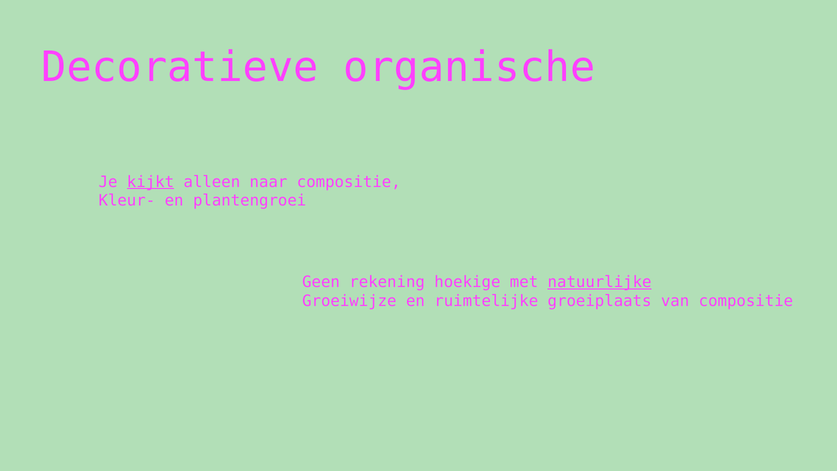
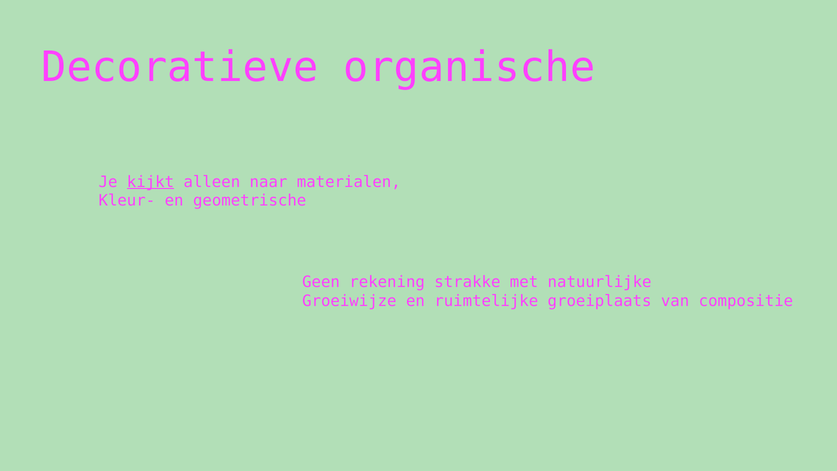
naar compositie: compositie -> materialen (349, 182)
plantengroei: plantengroei -> geometrische (250, 201)
hoekige: hoekige -> strakke (467, 282)
natuurlijke underline: present -> none (600, 282)
